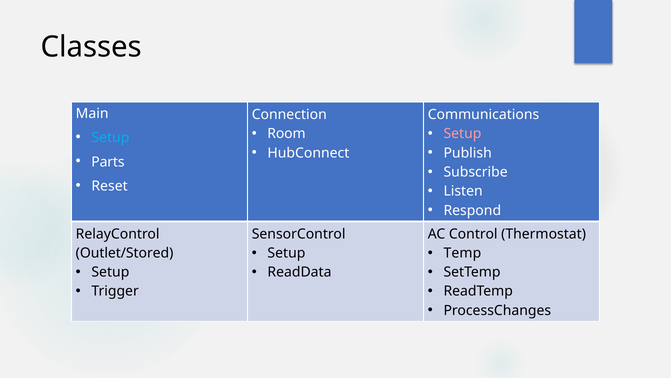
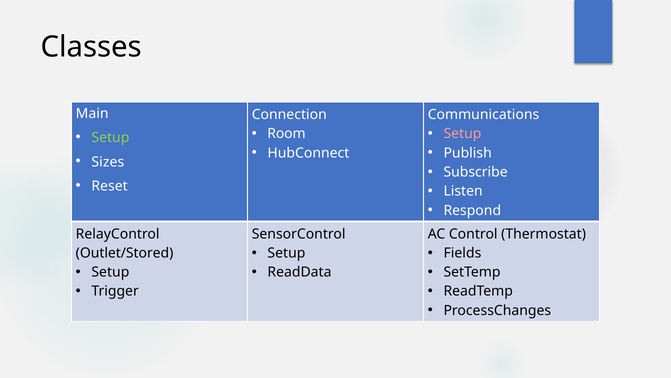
Setup colour: light blue -> light green (110, 138)
Parts: Parts -> Sizes (108, 162)
Temp: Temp -> Fields (462, 253)
